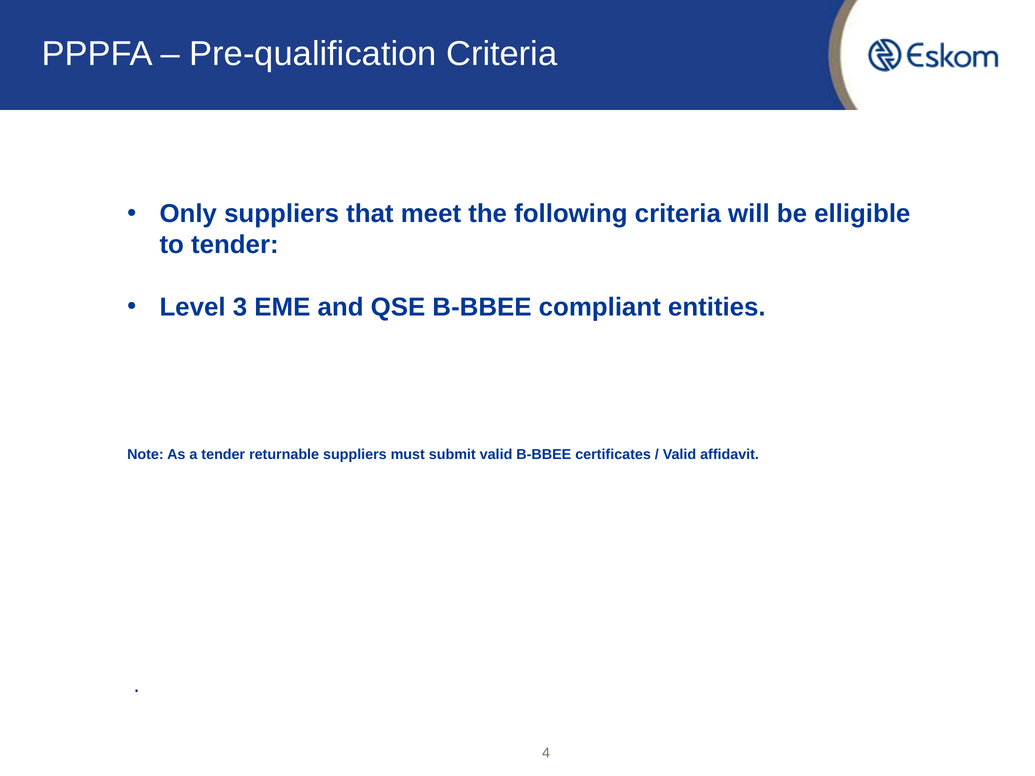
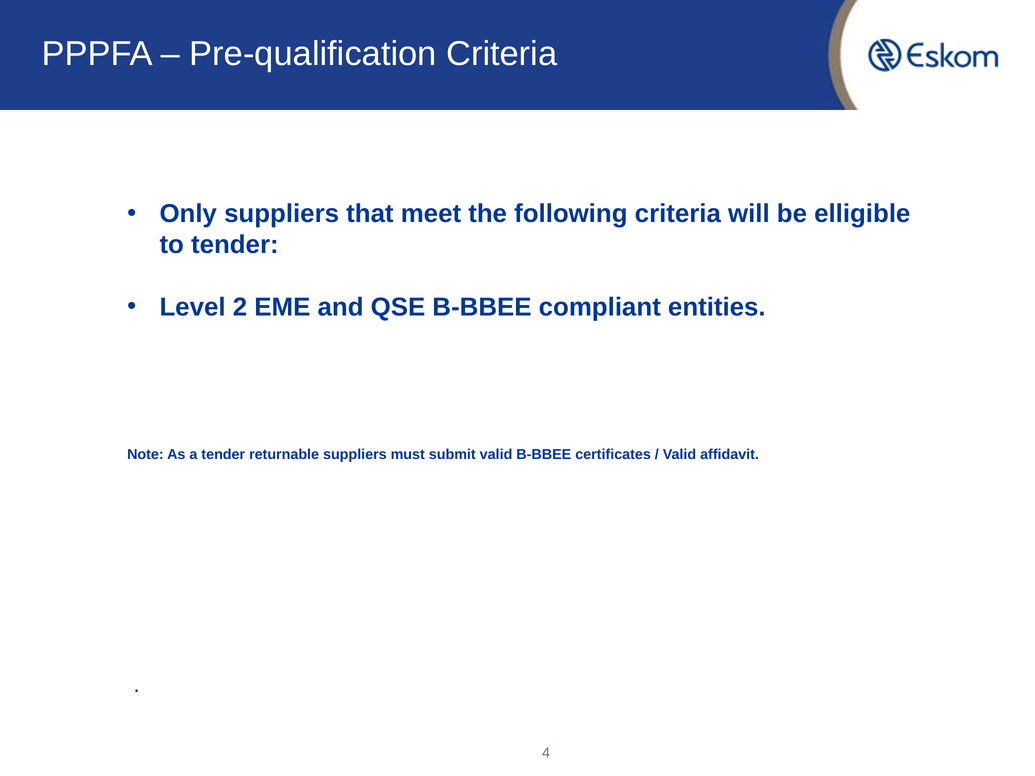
3: 3 -> 2 (240, 307)
